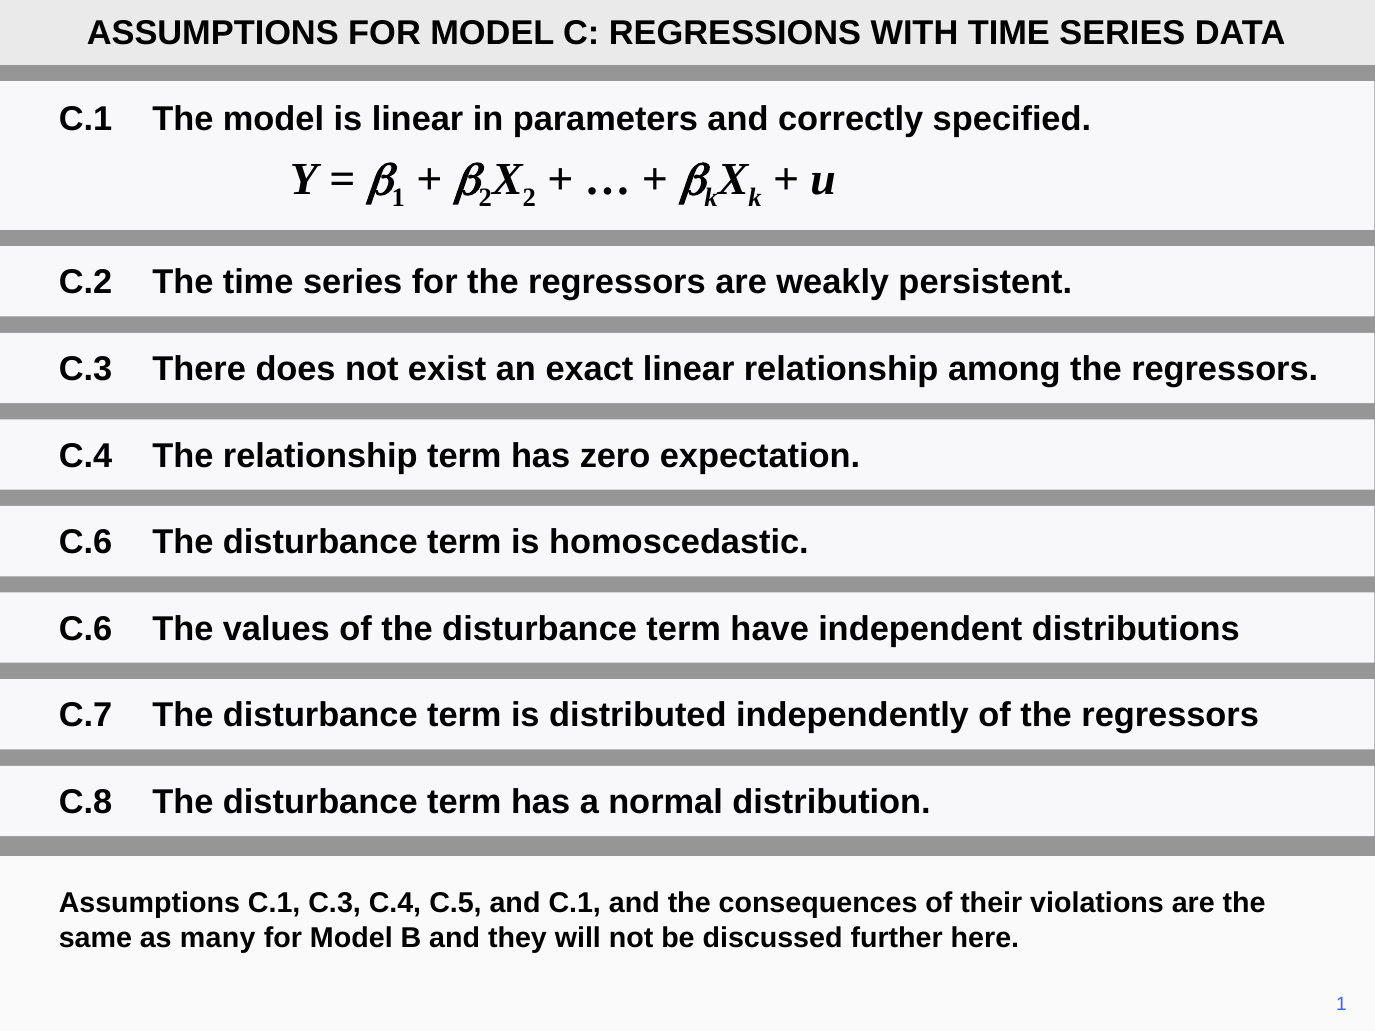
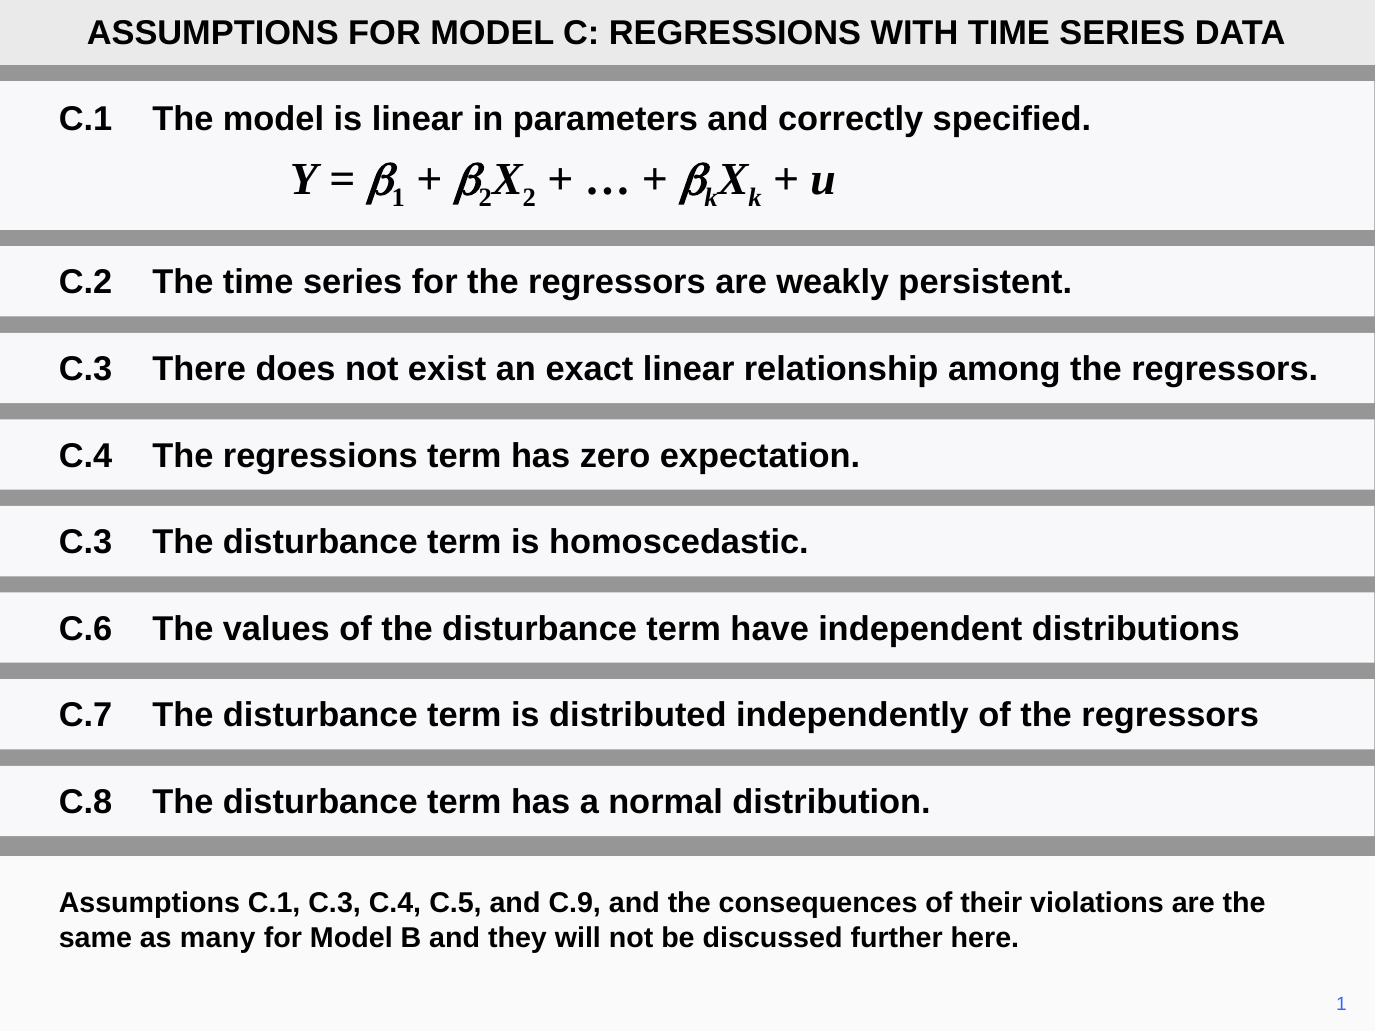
The relationship: relationship -> regressions (320, 456)
C.6: C.6 -> C.3 (86, 542)
and C.1: C.1 -> C.9 (575, 903)
